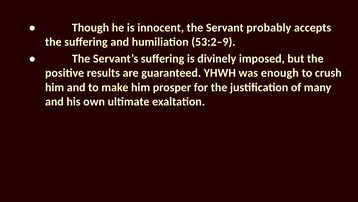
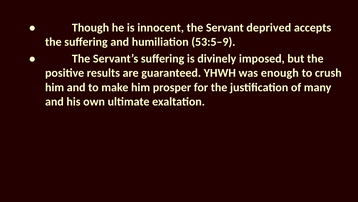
probably: probably -> deprived (269, 28)
53:2–9: 53:2–9 -> 53:5–9 (213, 42)
